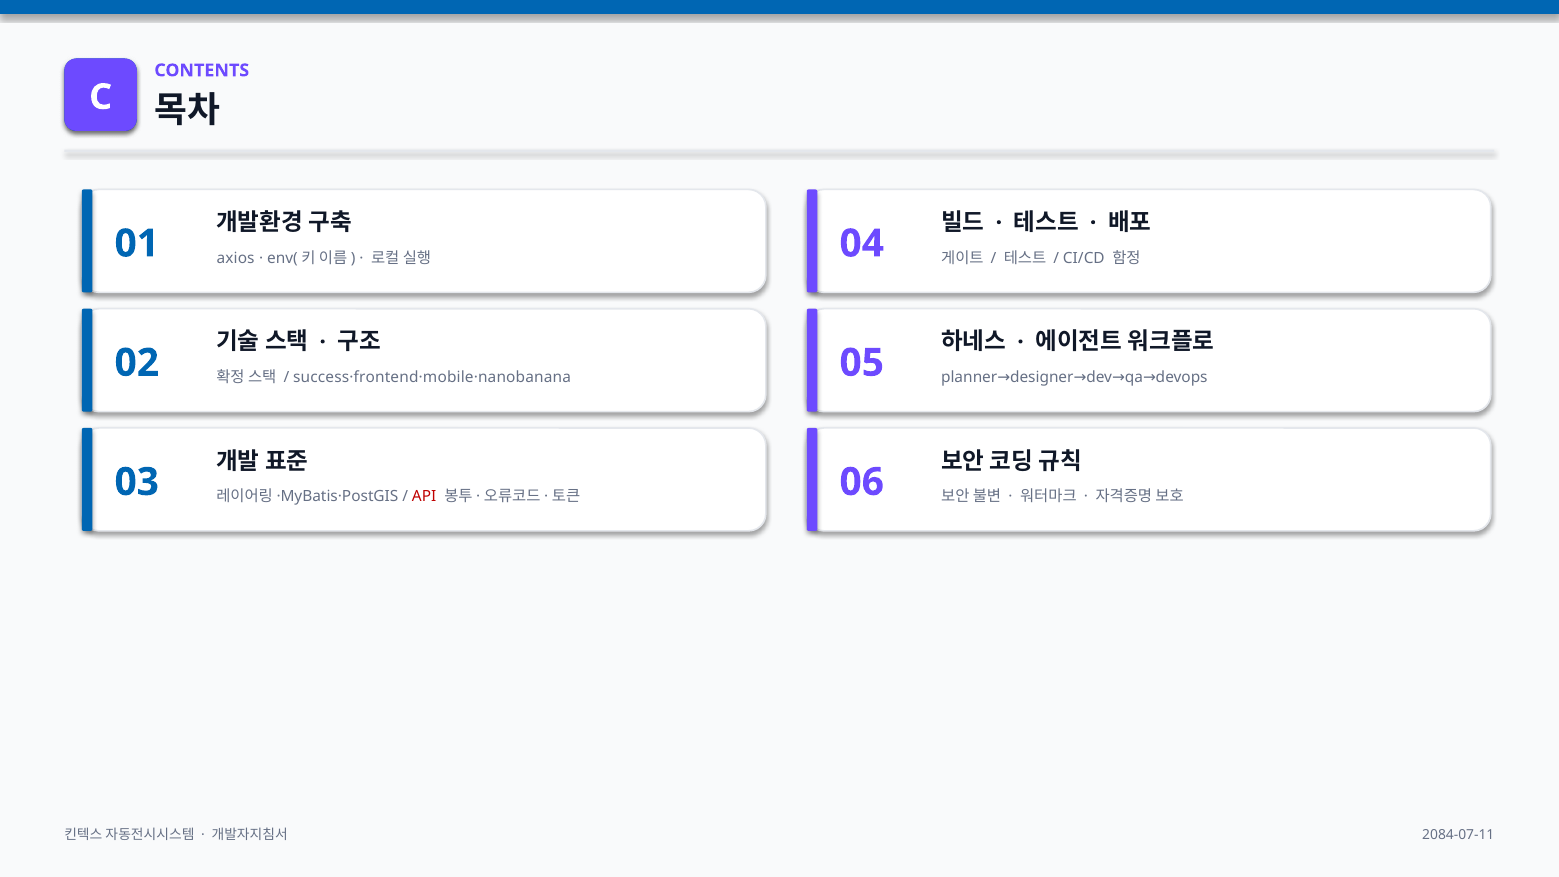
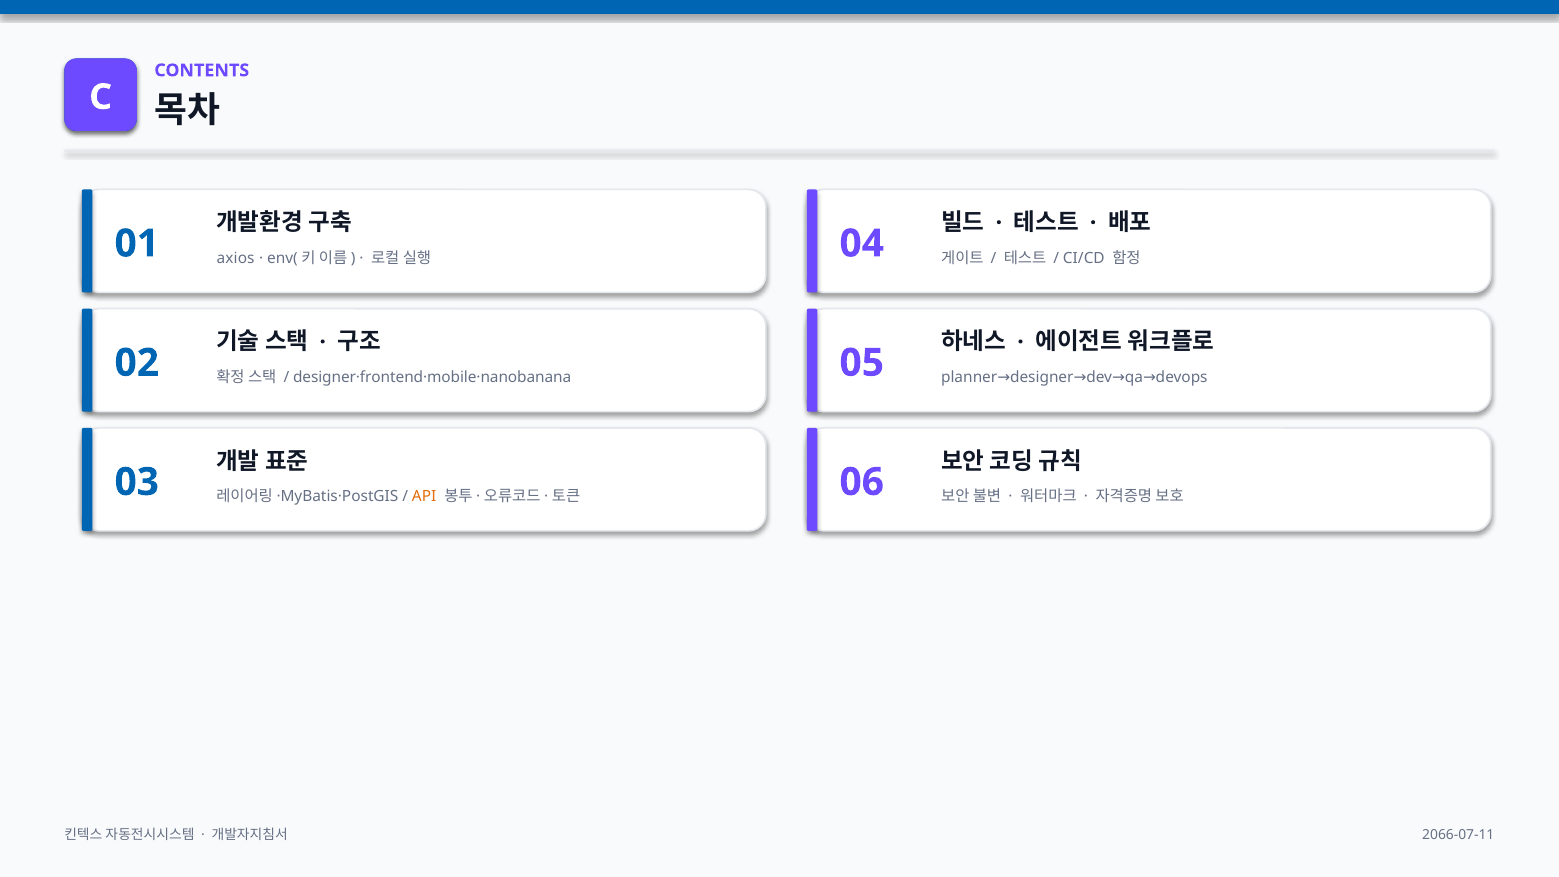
success·frontend·mobile·nanobanana: success·frontend·mobile·nanobanana -> designer·frontend·mobile·nanobanana (432, 377)
API colour: red -> orange (424, 497)
2084-07-11: 2084-07-11 -> 2066-07-11 (1458, 835)
